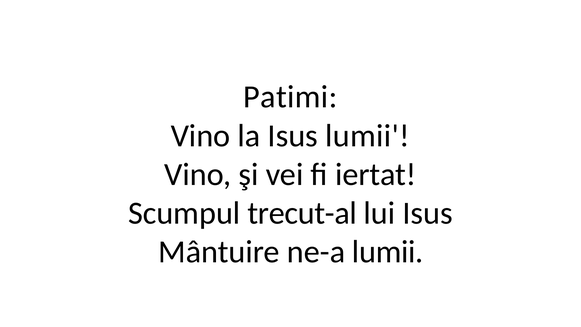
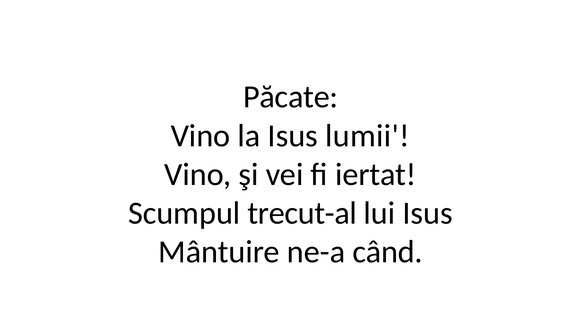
Patimi: Patimi -> Păcate (291, 97)
ne-a lumii: lumii -> când (388, 252)
